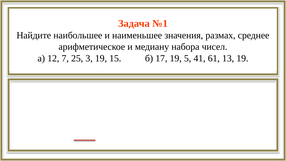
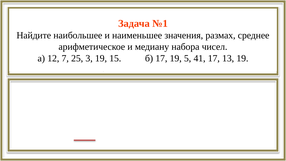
61: 61 -> 17 (214, 58)
